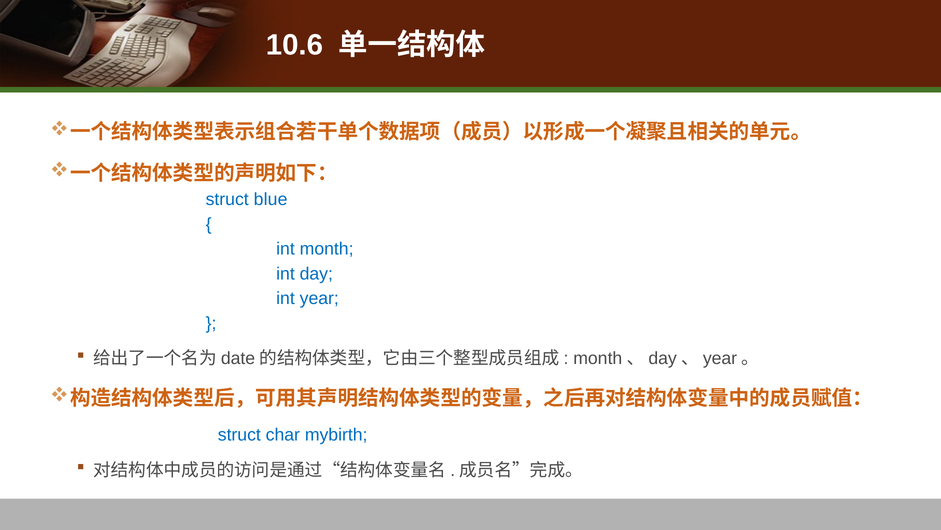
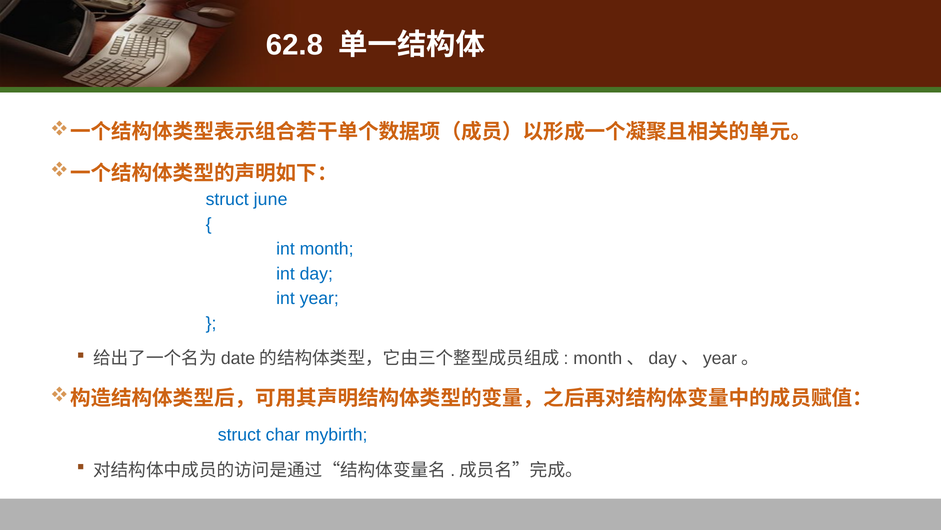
10.6: 10.6 -> 62.8 (294, 45)
blue: blue -> june (271, 199)
